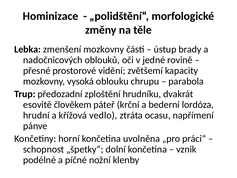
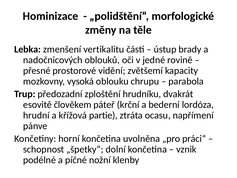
zmenšení mozkovny: mozkovny -> vertikalitu (104, 49)
vedlo: vedlo -> partie (103, 115)
